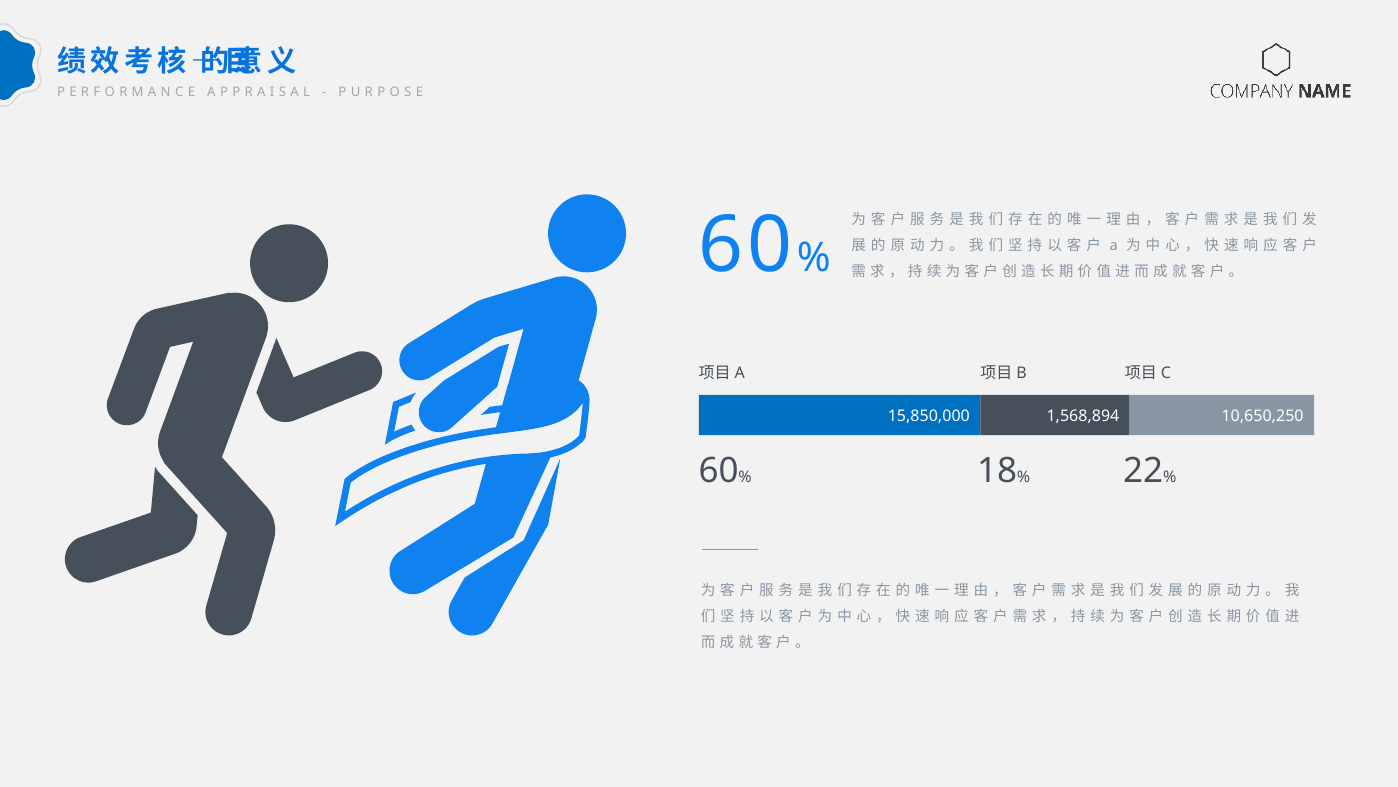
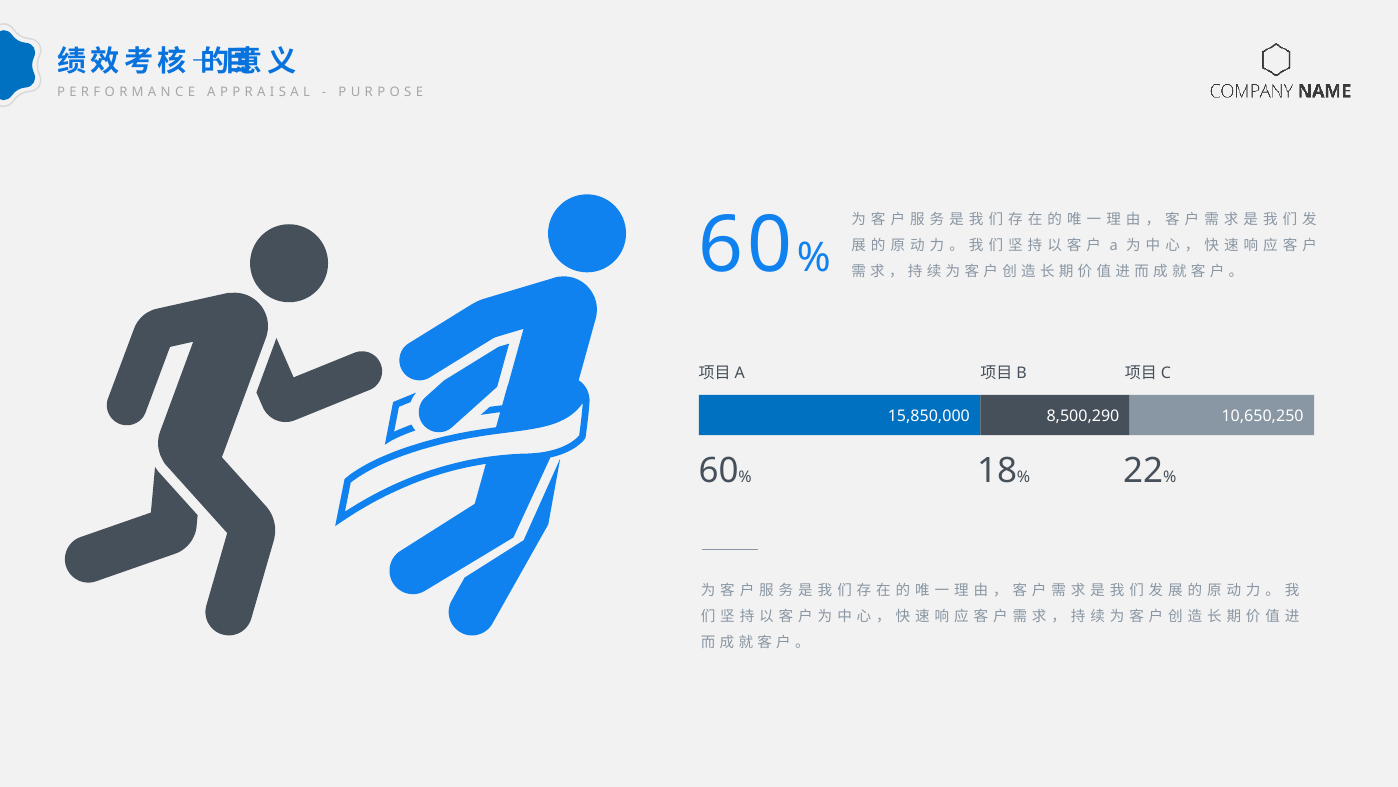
1,568,894: 1,568,894 -> 8,500,290 (1083, 416)
